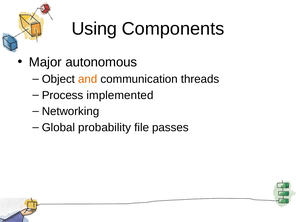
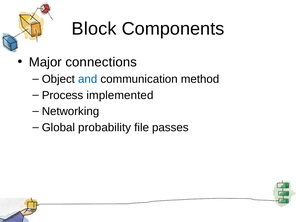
Using: Using -> Block (94, 29)
autonomous: autonomous -> connections (101, 62)
and colour: orange -> blue (88, 79)
threads: threads -> method (200, 79)
